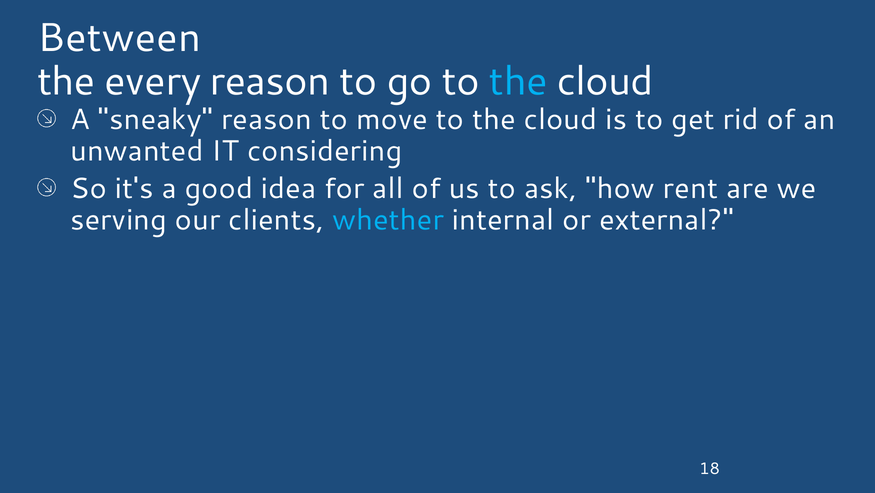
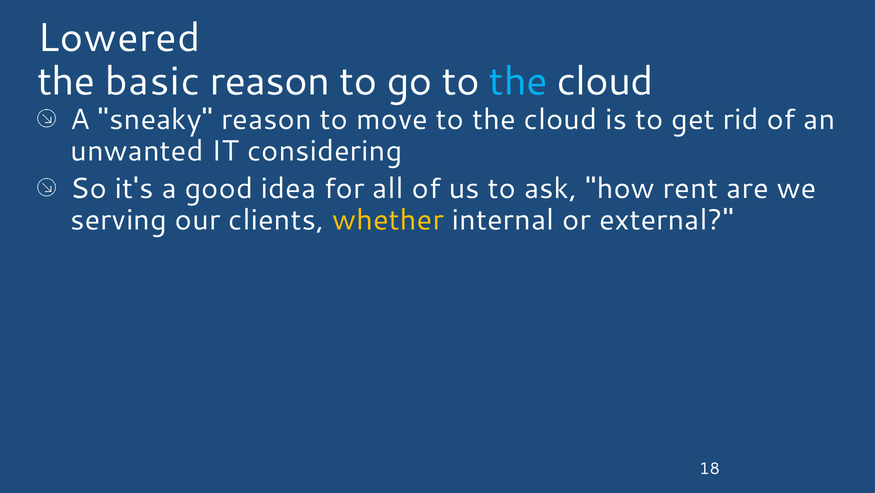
Between: Between -> Lowered (119, 38)
every: every -> basic (152, 81)
whether colour: light blue -> yellow (388, 220)
